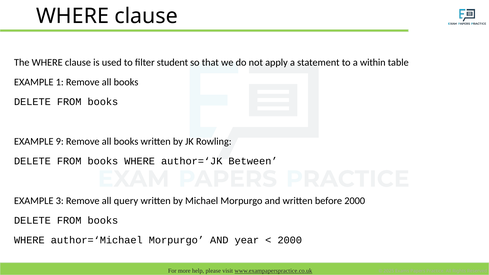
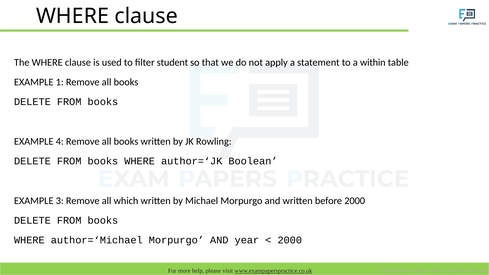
9: 9 -> 4 (60, 142)
Between: Between -> Boolean (253, 161)
query: query -> which (126, 201)
